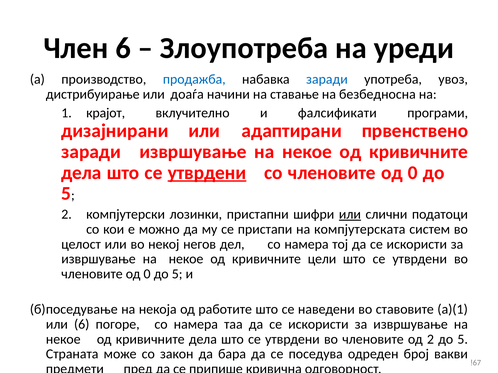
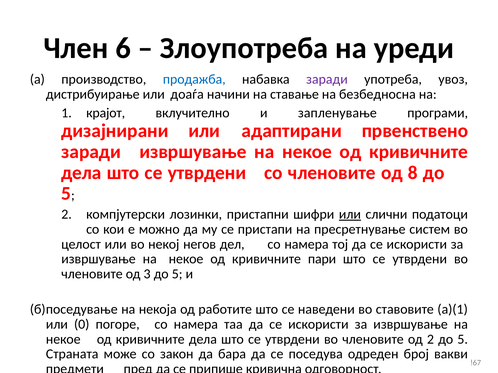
заради colour: blue -> purple (327, 79)
фалсификати: фалсификати -> запленување (337, 113)
утврдени underline: present -> none (207, 173)
со членовите од 0: 0 -> 8 (413, 173)
компјутерската: компјутерската -> пресретнување (360, 230)
цели: цели -> пари (322, 259)
0: 0 -> 3 (147, 274)
или 6: 6 -> 0 (82, 325)
